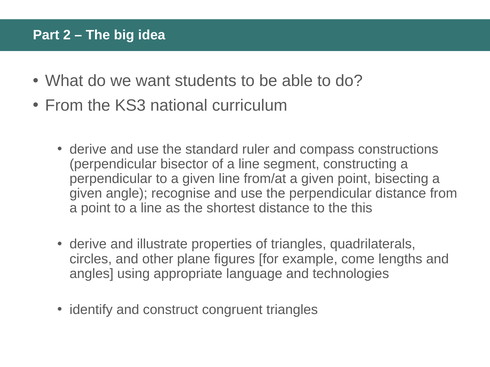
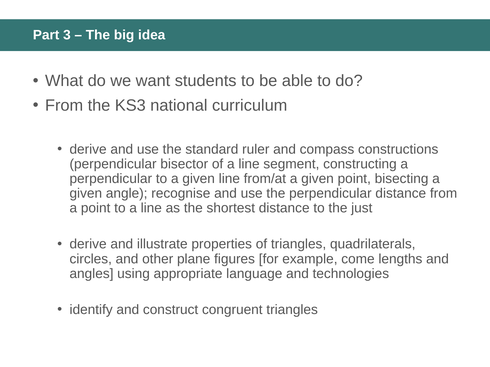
2: 2 -> 3 (67, 35)
this: this -> just (362, 208)
